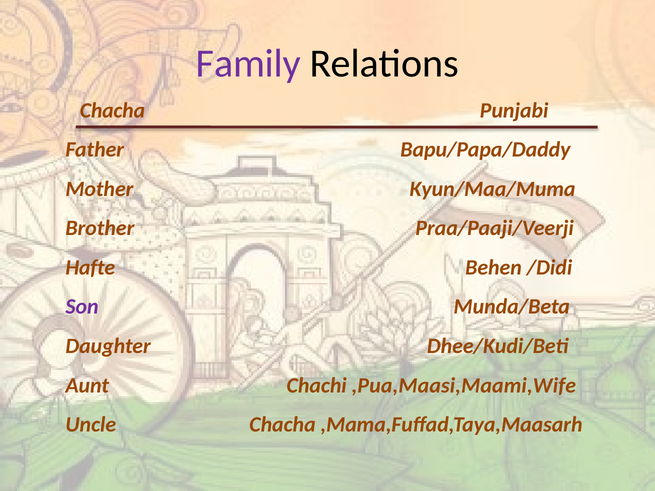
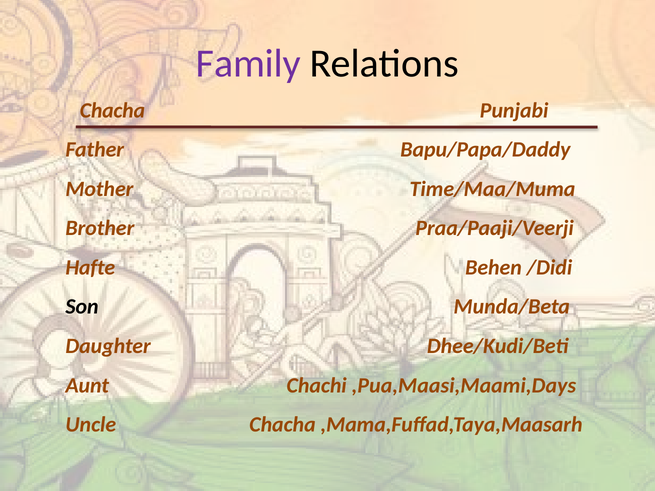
Kyun/Maa/Muma: Kyun/Maa/Muma -> Time/Maa/Muma (492, 189)
Son colour: purple -> black (82, 307)
,Pua,Maasi,Maami,Wife: ,Pua,Maasi,Maami,Wife -> ,Pua,Maasi,Maami,Days (464, 386)
